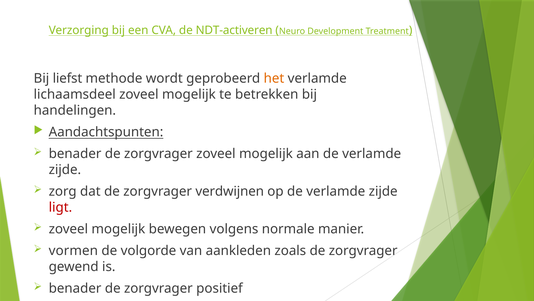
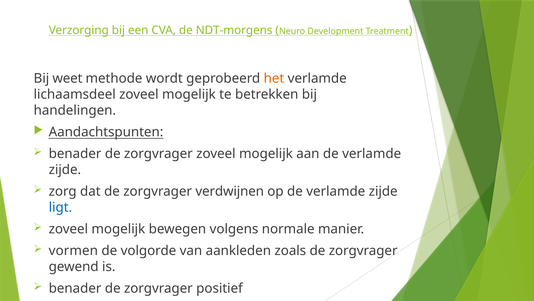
NDT-activeren: NDT-activeren -> NDT-morgens (234, 30)
liefst: liefst -> weet (67, 78)
ligt colour: red -> blue (60, 207)
